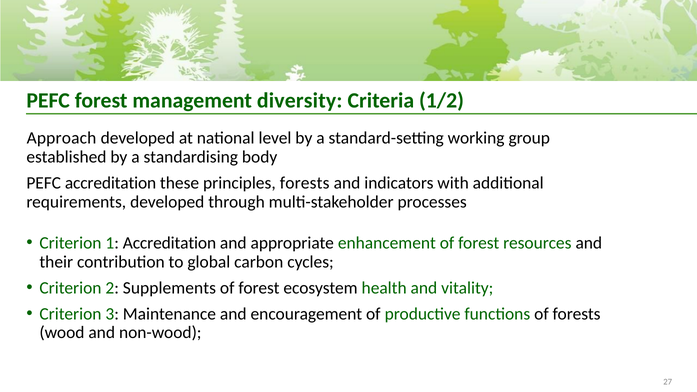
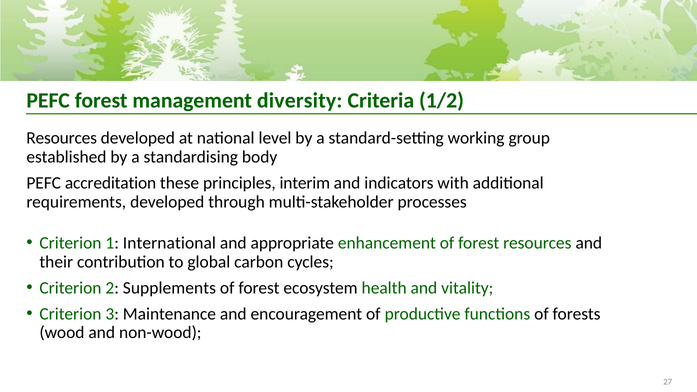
Approach: Approach -> Resources (62, 138)
principles forests: forests -> interim (305, 183)
1 Accreditation: Accreditation -> International (169, 243)
